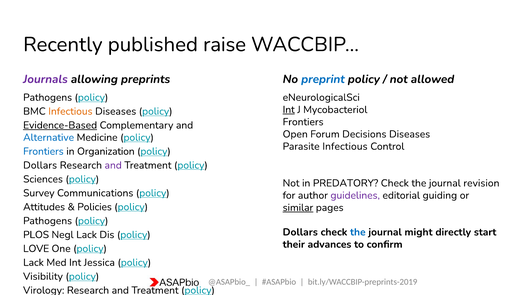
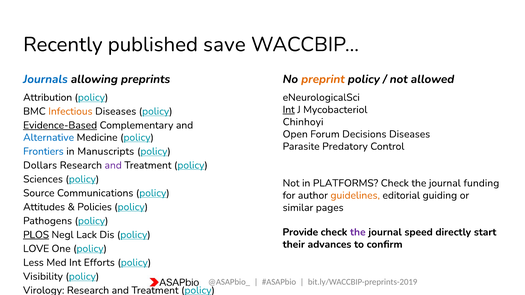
raise: raise -> save (224, 44)
Journals colour: purple -> blue (45, 79)
preprint colour: blue -> orange (323, 79)
Pathogens: Pathogens -> Attribution (48, 97)
Frontiers: Frontiers -> Chinhoyi (303, 122)
Parasite Infectious: Infectious -> Predatory (345, 147)
Organization: Organization -> Manuscripts (106, 151)
PREDATORY: PREDATORY -> PLATFORMS (346, 183)
revision: revision -> funding (481, 183)
Survey: Survey -> Source (39, 193)
guidelines colour: purple -> orange (355, 196)
similar underline: present -> none (298, 208)
Dollars: Dollars -> Provide (300, 232)
the colour: blue -> purple (358, 232)
might: might -> speed (419, 232)
PLOS underline: none -> present (36, 235)
Lack: Lack -> Less (33, 263)
Jessica: Jessica -> Efforts (99, 263)
